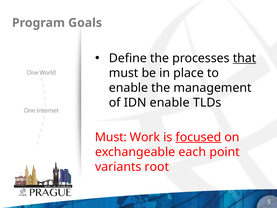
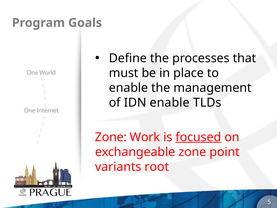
that underline: present -> none (245, 58)
Must: Must -> Zone (111, 137)
exchangeable each: each -> zone (192, 152)
